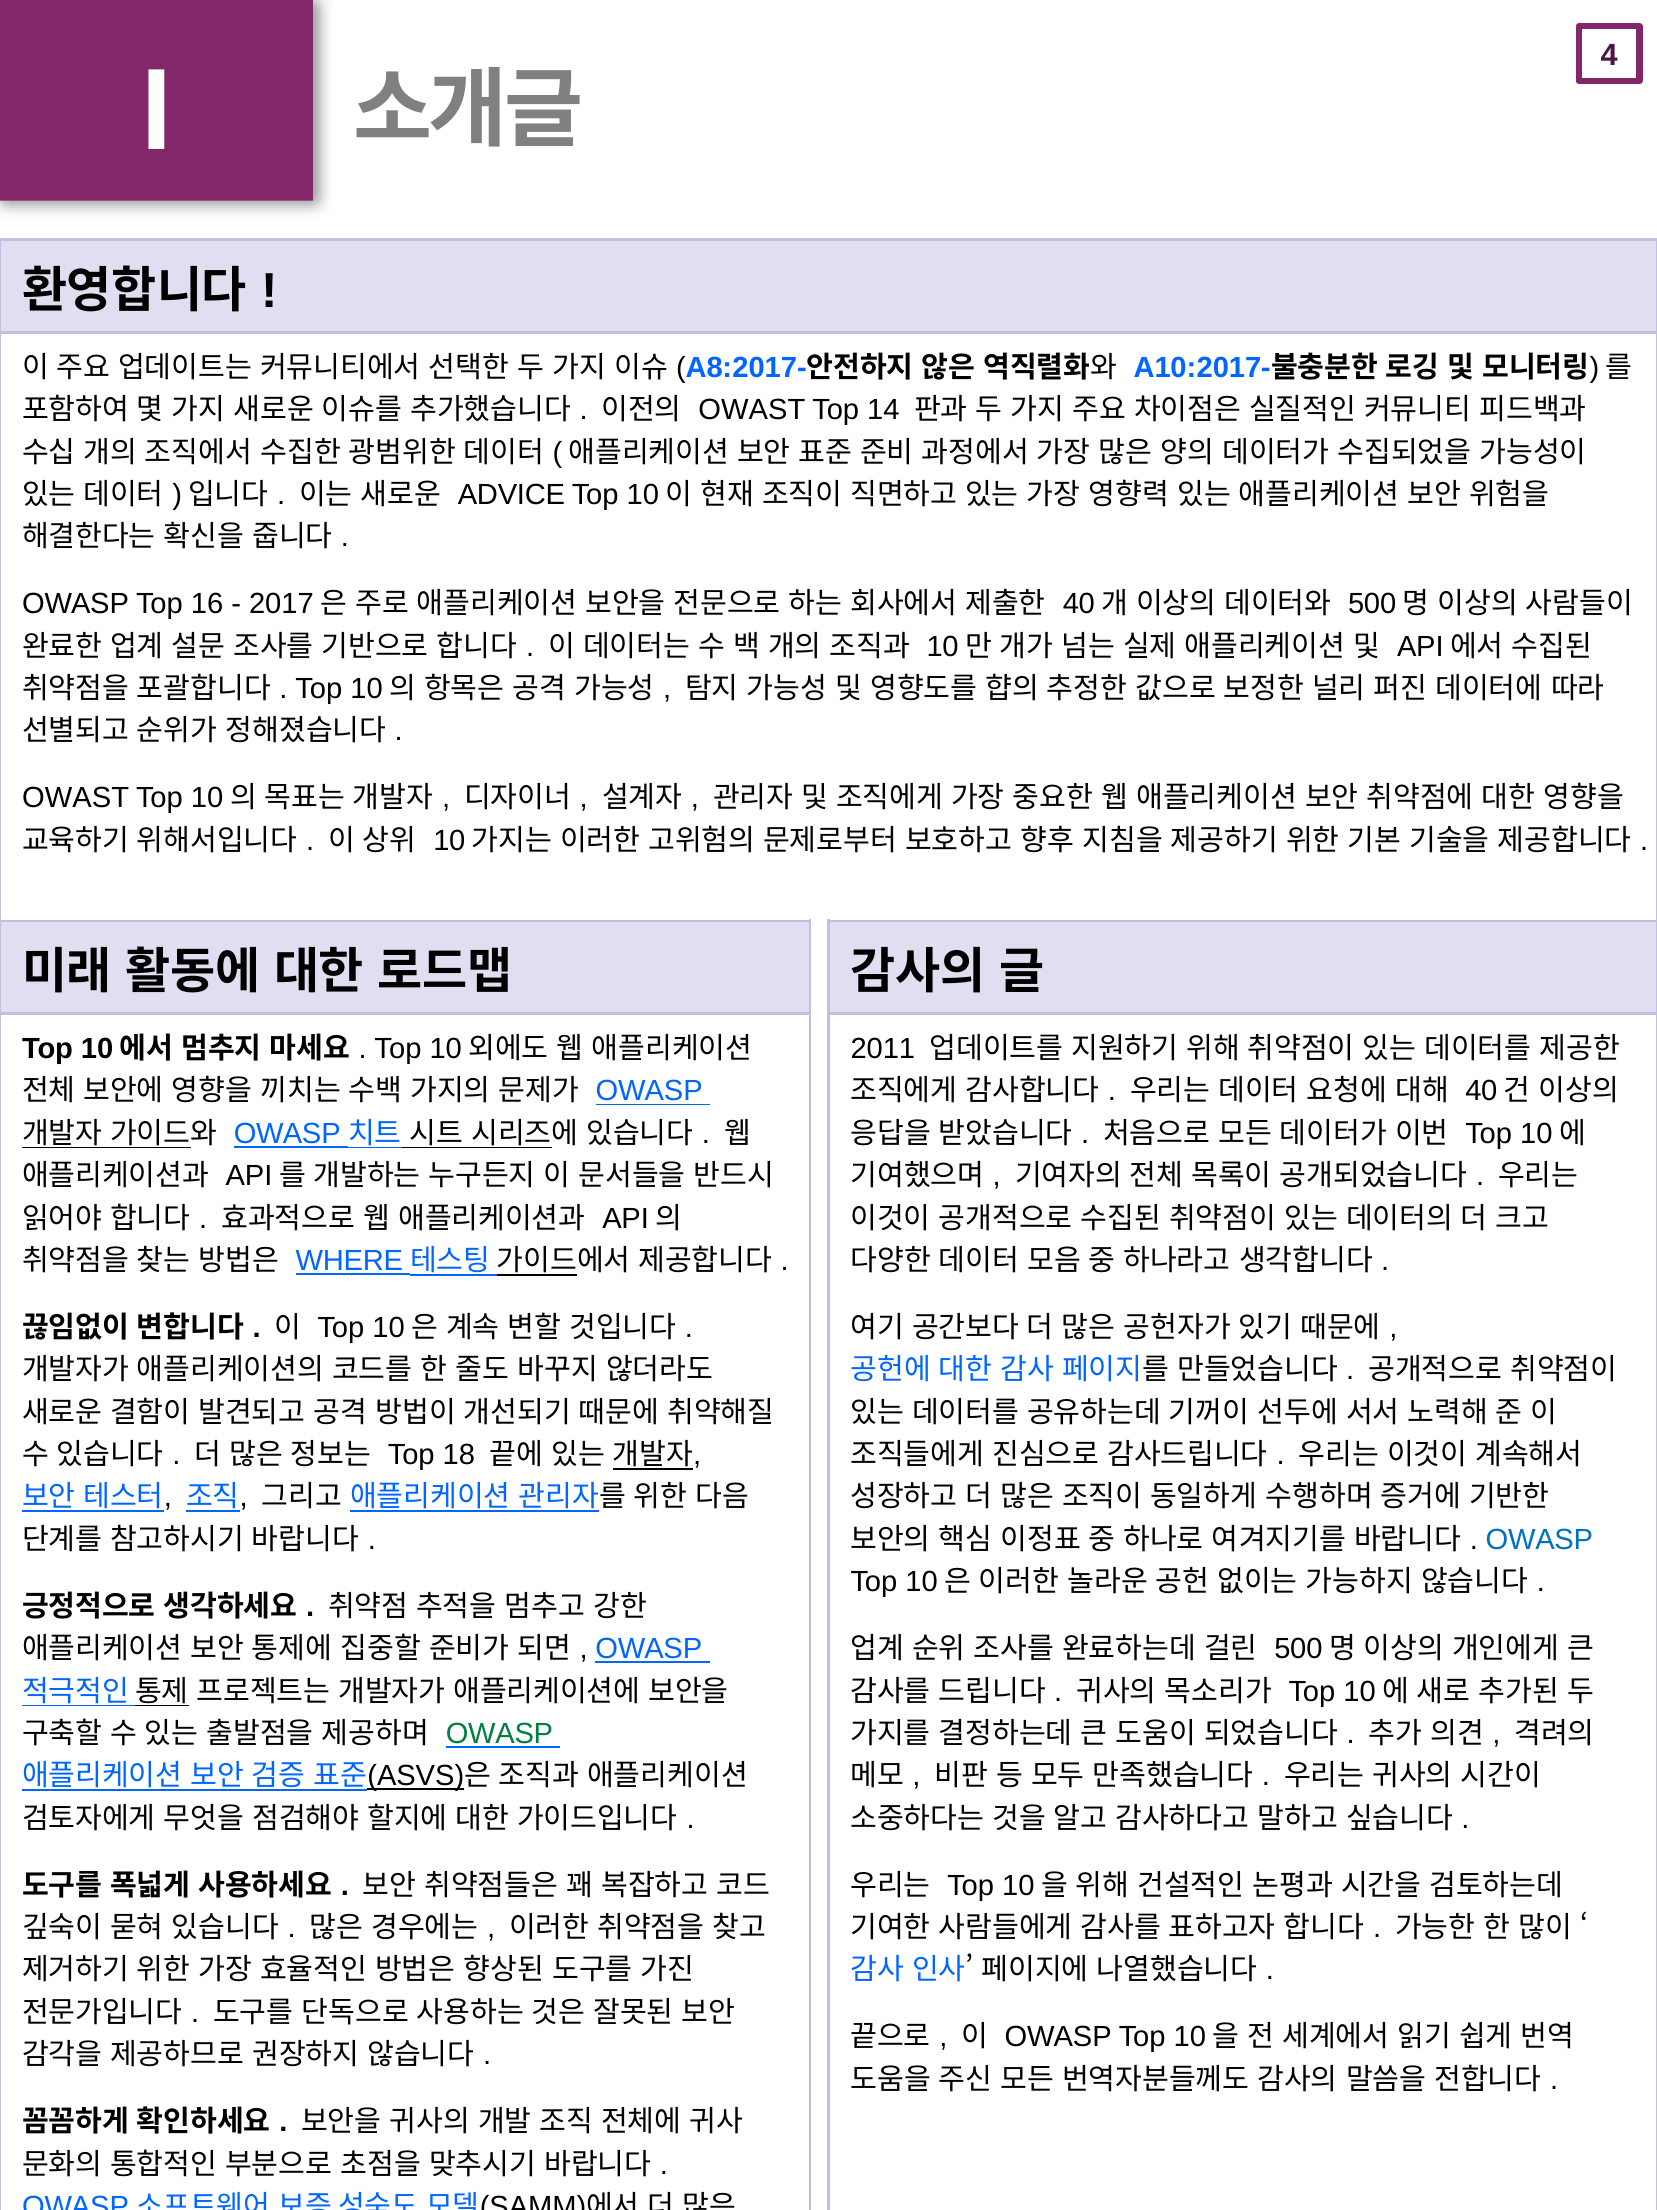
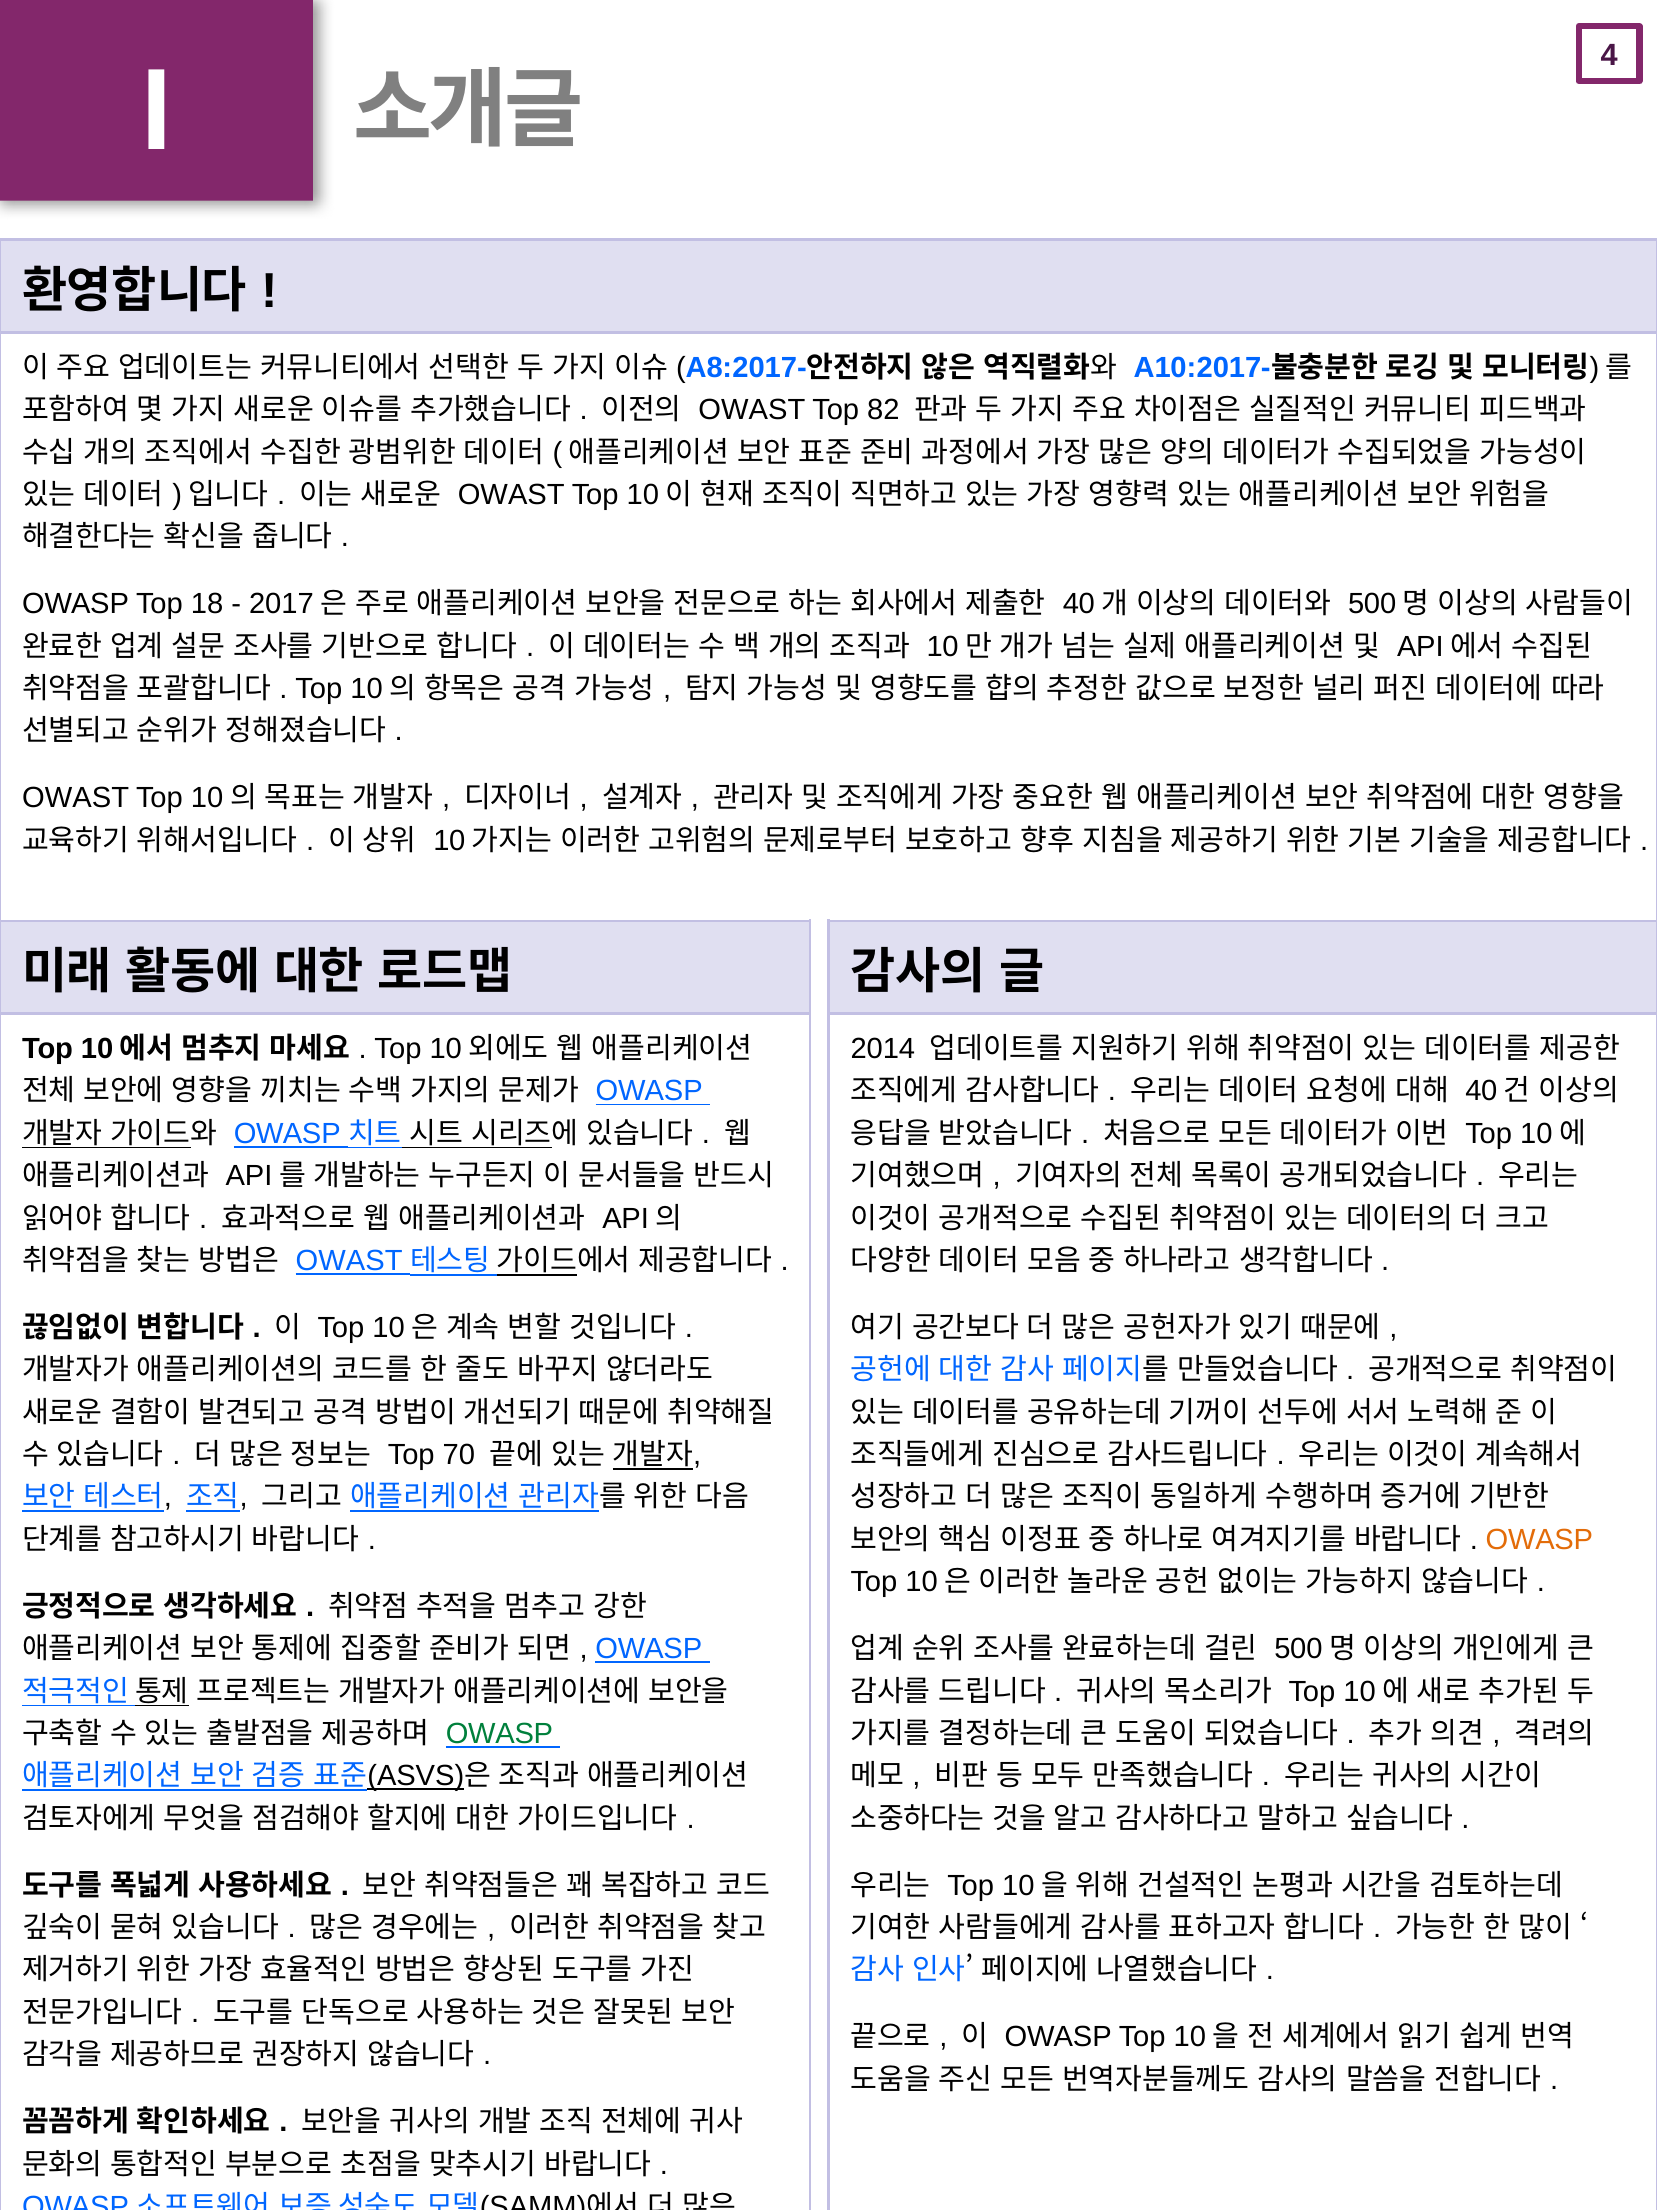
14: 14 -> 82 (883, 410)
ADVICE: ADVICE -> OWAST (511, 495)
16: 16 -> 18 (207, 604)
2011: 2011 -> 2014 (883, 1049)
WHERE: WHERE -> OWAST (349, 1260)
18: 18 -> 70 (459, 1455)
OWASP colour: blue -> orange (1539, 1539)
